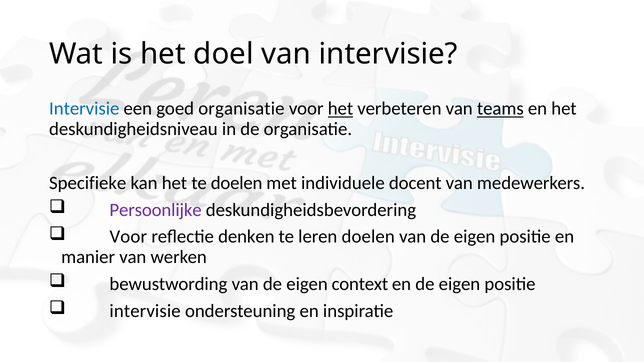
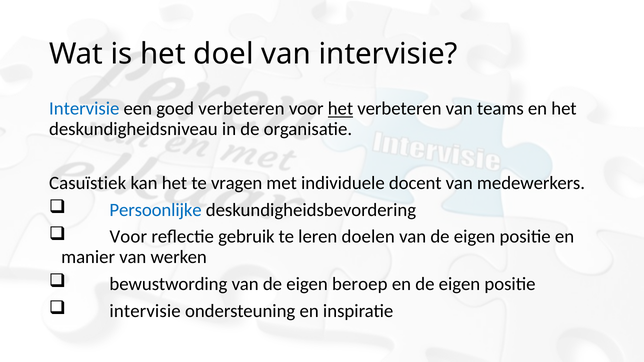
goed organisatie: organisatie -> verbeteren (241, 109)
teams underline: present -> none (500, 109)
Specifieke: Specifieke -> Casuïstiek (88, 183)
te doelen: doelen -> vragen (237, 183)
Persoonlijke colour: purple -> blue (156, 210)
denken: denken -> gebruik (246, 237)
context: context -> beroep (360, 284)
